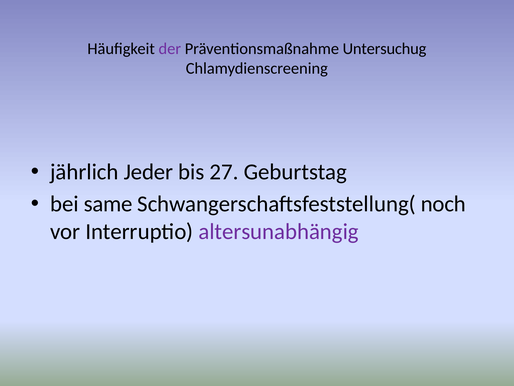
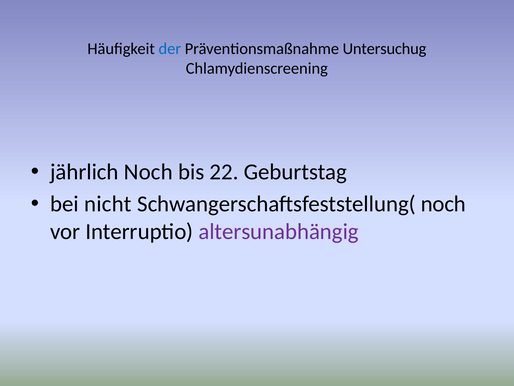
der colour: purple -> blue (170, 49)
jährlich Jeder: Jeder -> Noch (148, 172)
27: 27 -> 22 (224, 172)
same: same -> nicht (108, 204)
